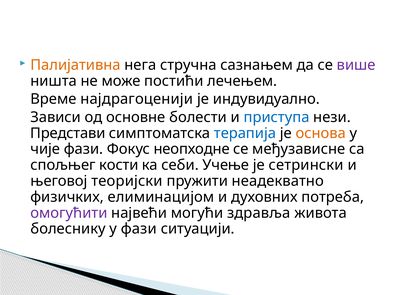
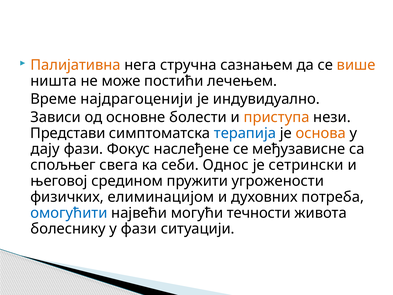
више colour: purple -> orange (356, 65)
приступа colour: blue -> orange (277, 117)
чије: чије -> дају (45, 149)
неопходне: неопходне -> наслеђене (192, 149)
кости: кости -> свега (119, 165)
Учење: Учење -> Однос (226, 165)
теоријски: теоријски -> средином (127, 181)
неадекватно: неадекватно -> угрожености (278, 181)
омогућити colour: purple -> blue (69, 213)
здравља: здравља -> течности (259, 213)
